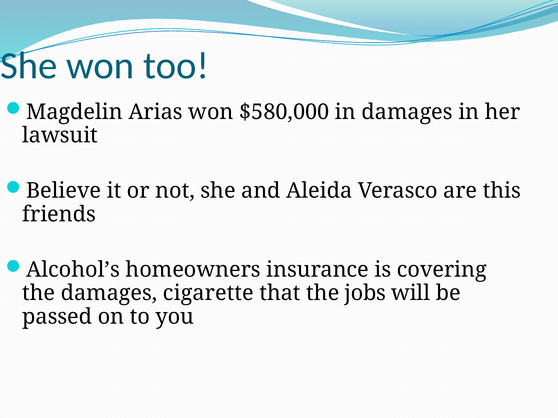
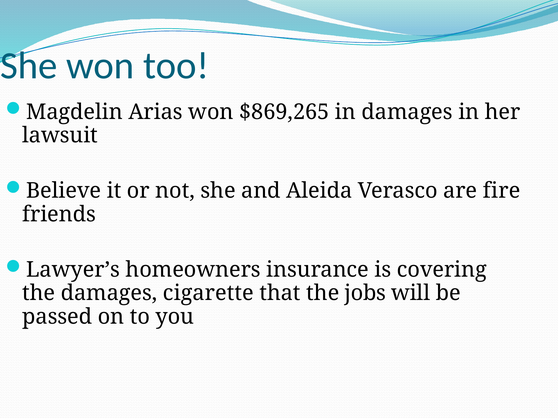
$580,000: $580,000 -> $869,265 (284, 112)
this: this -> fire (502, 191)
Alcohol’s: Alcohol’s -> Lawyer’s (73, 270)
